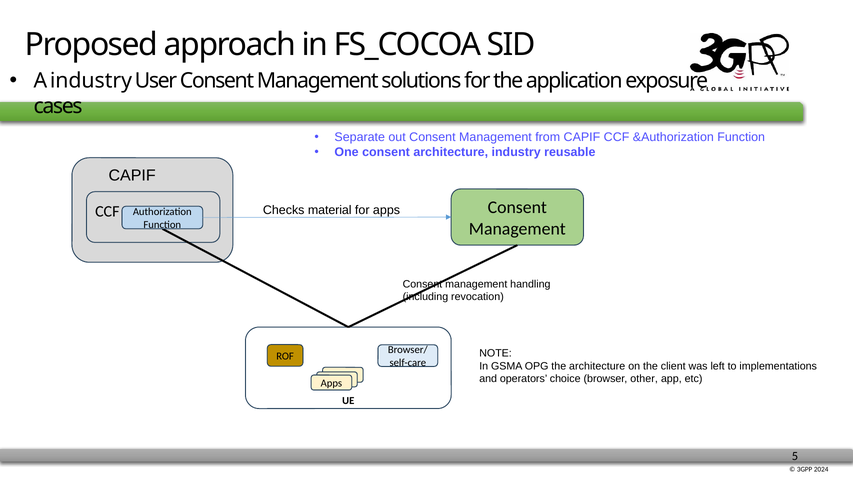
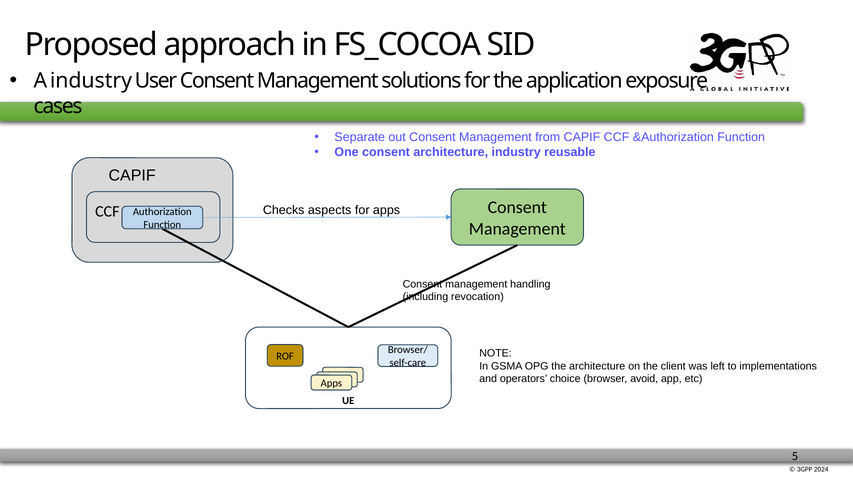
material: material -> aspects (330, 210)
other: other -> avoid (644, 379)
